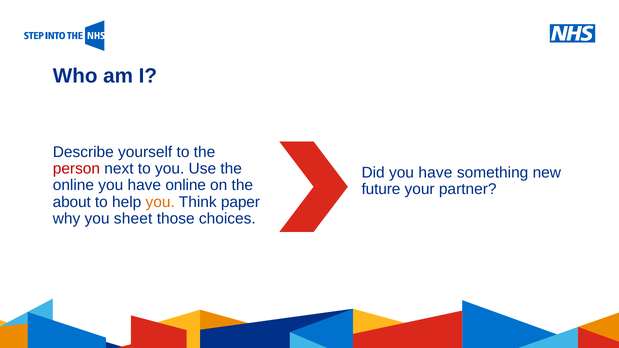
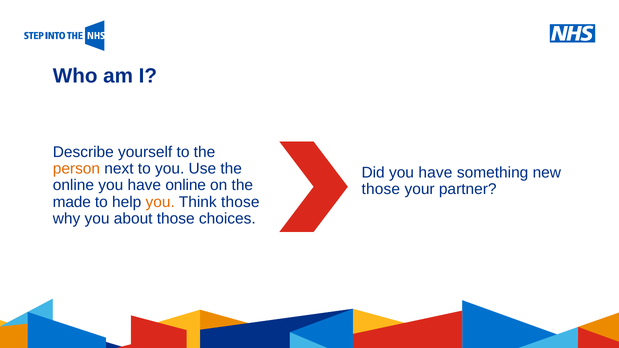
person colour: red -> orange (76, 169)
future: future -> those (381, 189)
about: about -> made (72, 202)
Think paper: paper -> those (240, 202)
sheet: sheet -> about (133, 219)
